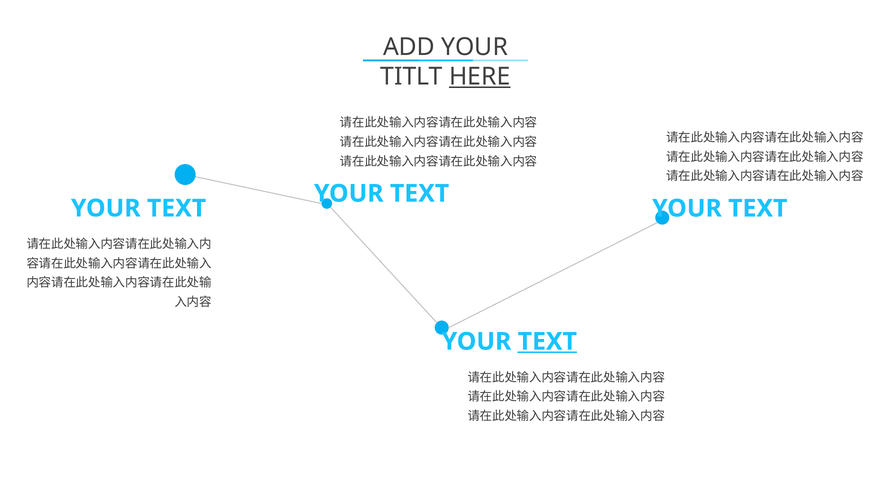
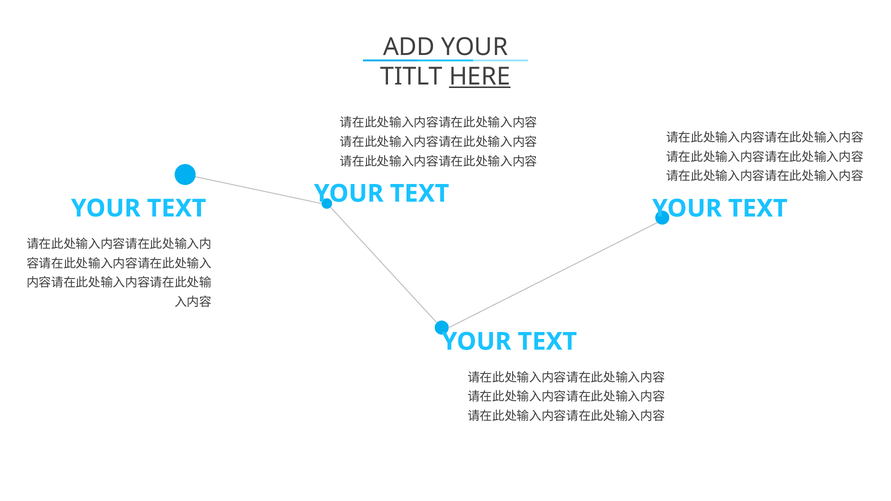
TEXT underline: present -> none (547, 342)
